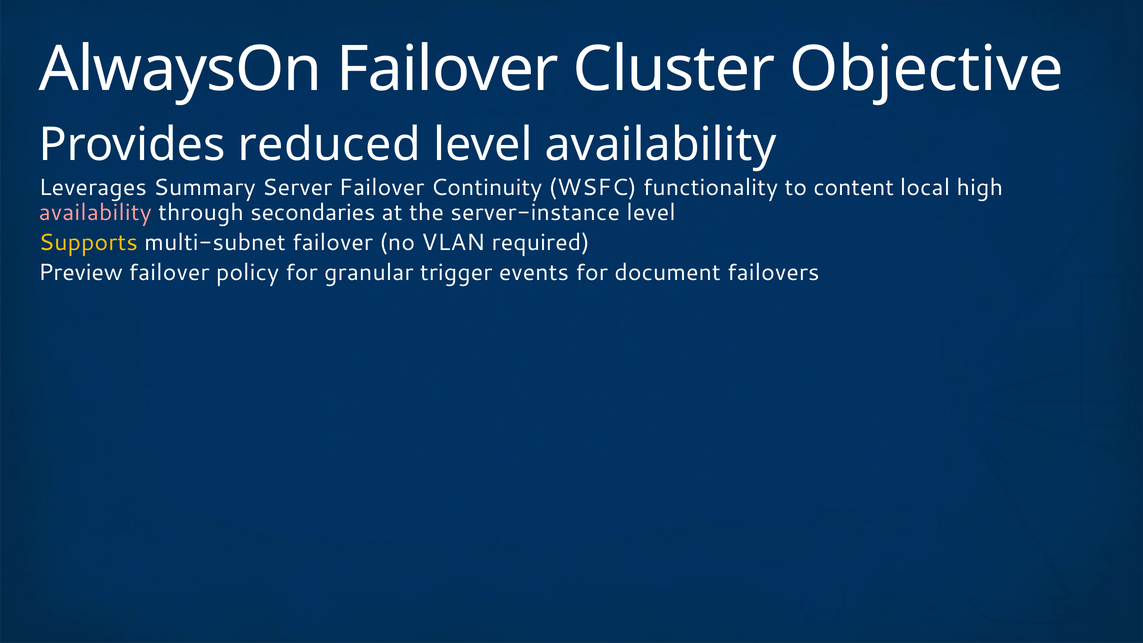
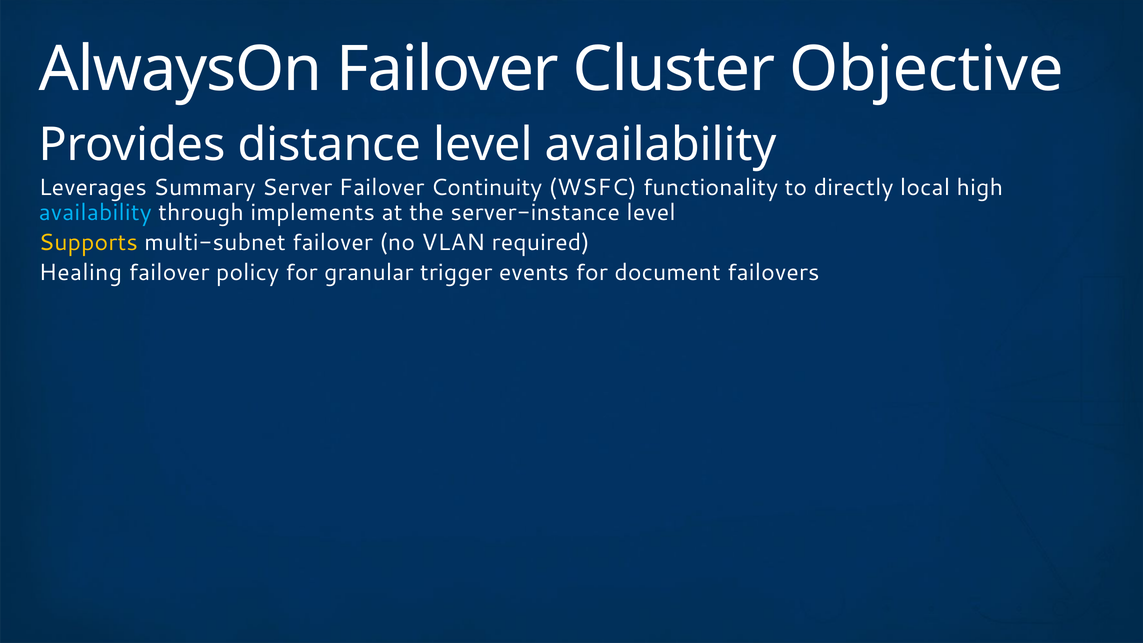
reduced: reduced -> distance (329, 145)
content: content -> directly (854, 187)
availability colour: pink -> light blue (95, 213)
secondaries: secondaries -> implements (313, 213)
Preview: Preview -> Healing (80, 272)
